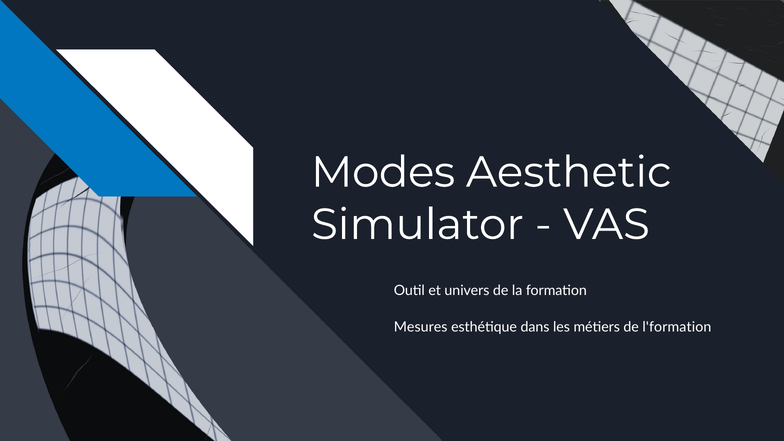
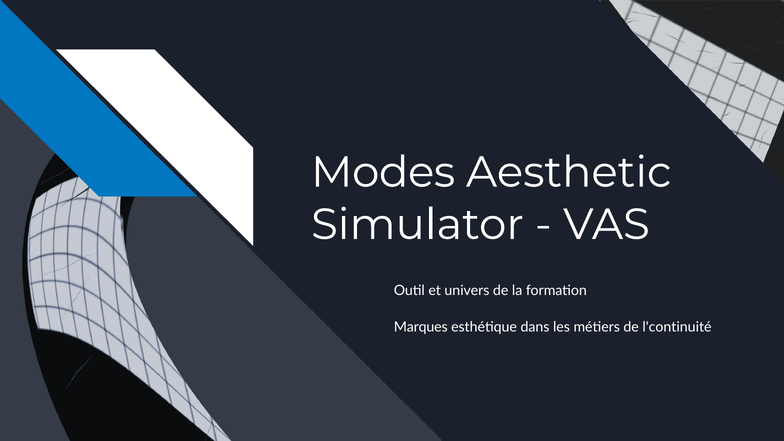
Mesures: Mesures -> Marques (421, 327)
l'formation: l'formation -> l'continuité (677, 327)
